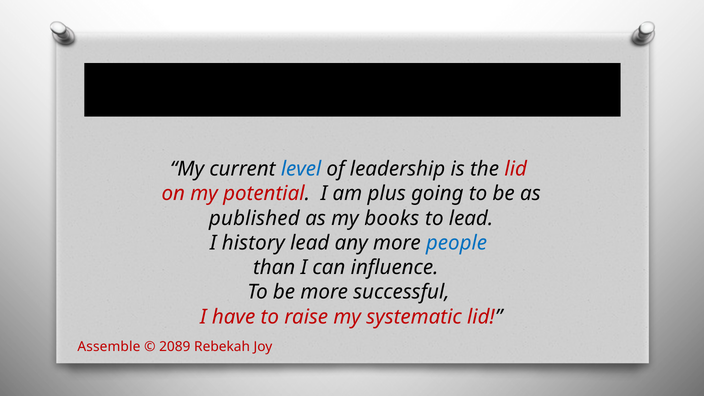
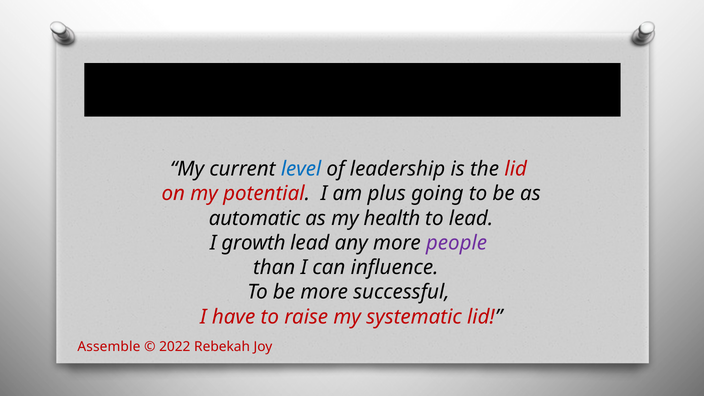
published: published -> automatic (255, 218)
books: books -> health (392, 218)
history: history -> growth (253, 243)
people colour: blue -> purple (456, 243)
2089: 2089 -> 2022 (175, 347)
